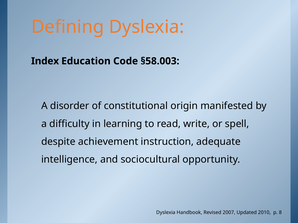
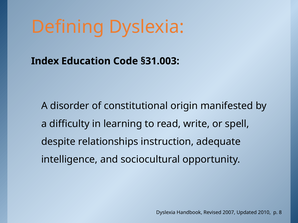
§58.003: §58.003 -> §31.003 (160, 61)
achievement: achievement -> relationships (108, 142)
